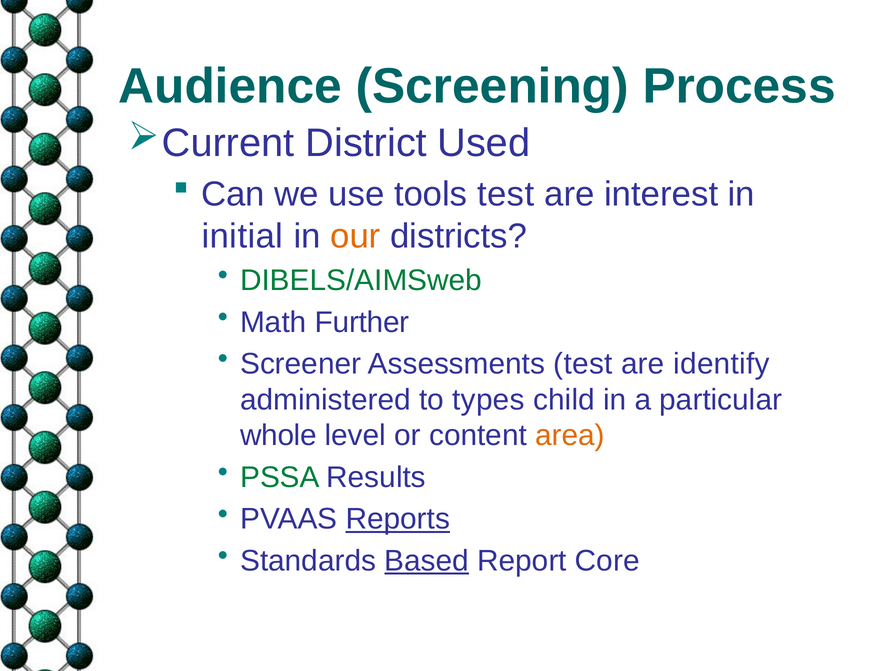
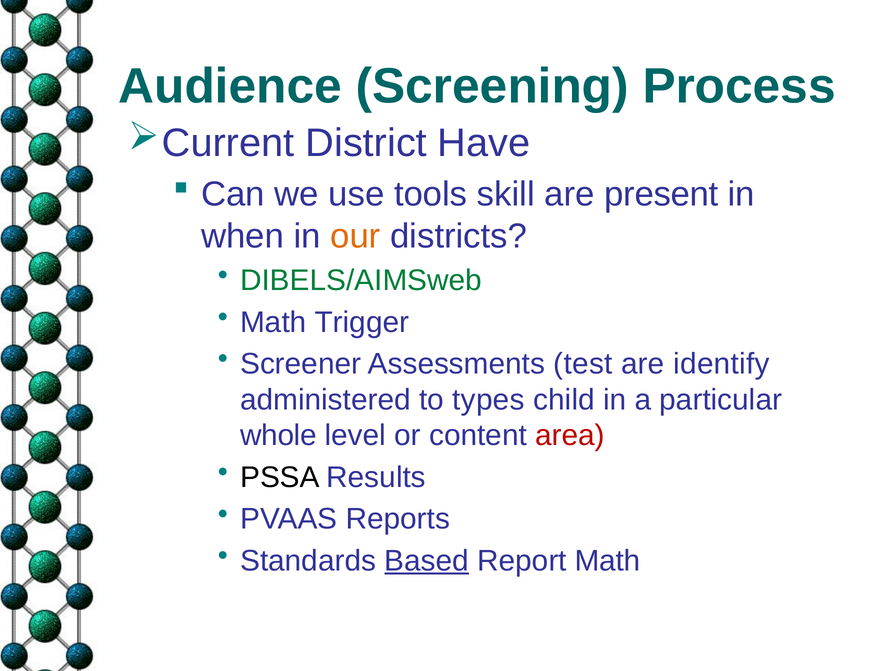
Used: Used -> Have (484, 143)
tools test: test -> skill (506, 194)
interest: interest -> present (661, 194)
initial: initial -> when (243, 236)
Further: Further -> Trigger (362, 322)
area colour: orange -> red (570, 436)
PSSA colour: green -> black (280, 477)
Reports underline: present -> none (398, 519)
Report Core: Core -> Math (607, 561)
